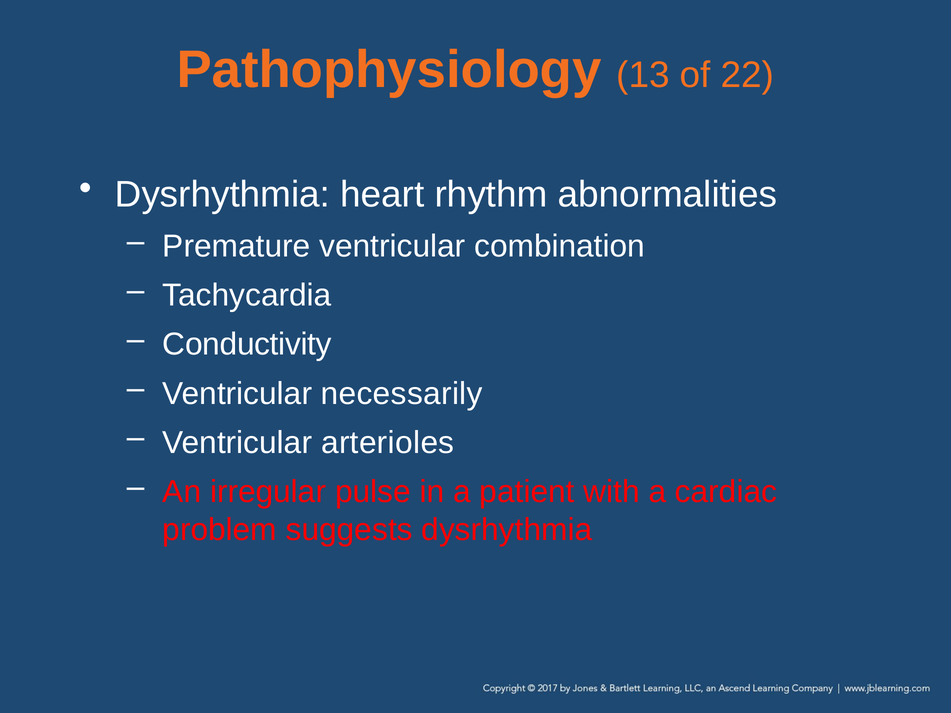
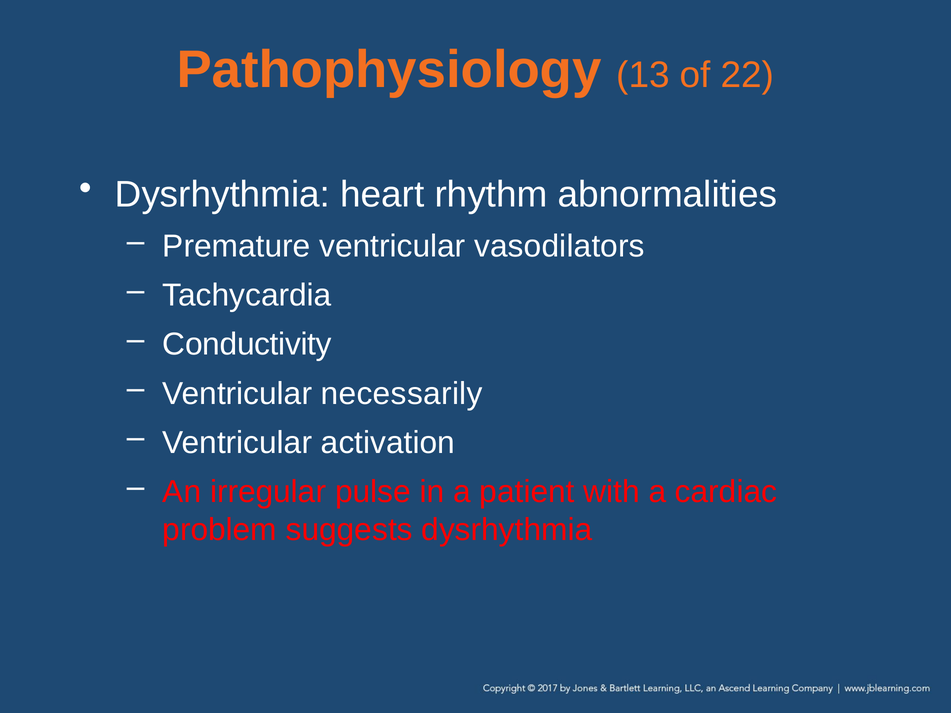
combination: combination -> vasodilators (559, 246)
arterioles: arterioles -> activation (388, 443)
